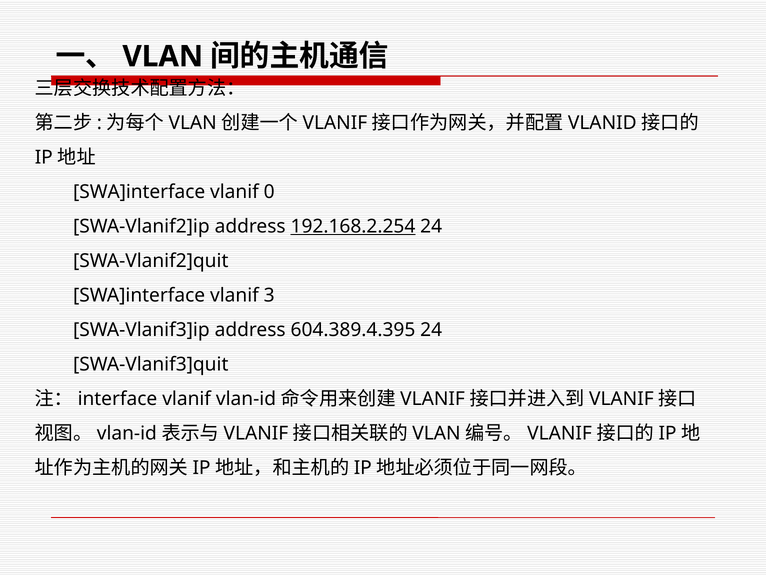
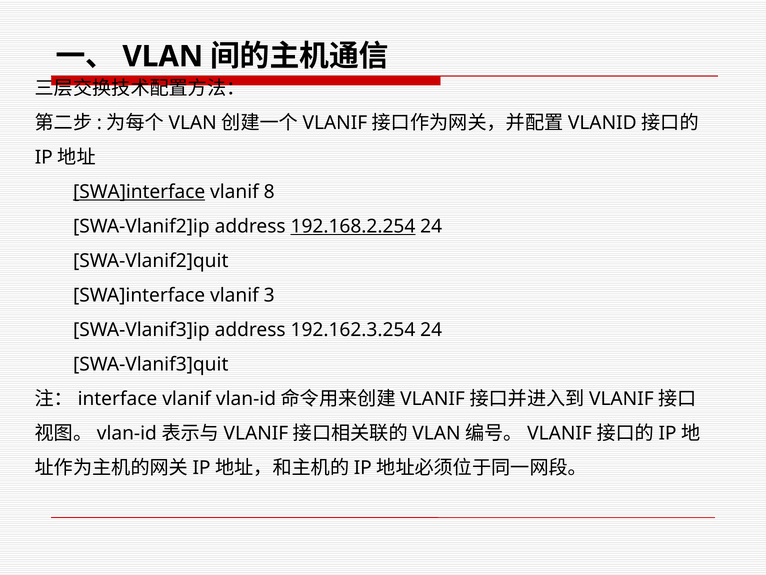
SWA]interface underline: none -> present (139, 192)
0: 0 -> 8 (269, 192)
604.389.4.395: 604.389.4.395 -> 192.162.3.254 (353, 329)
